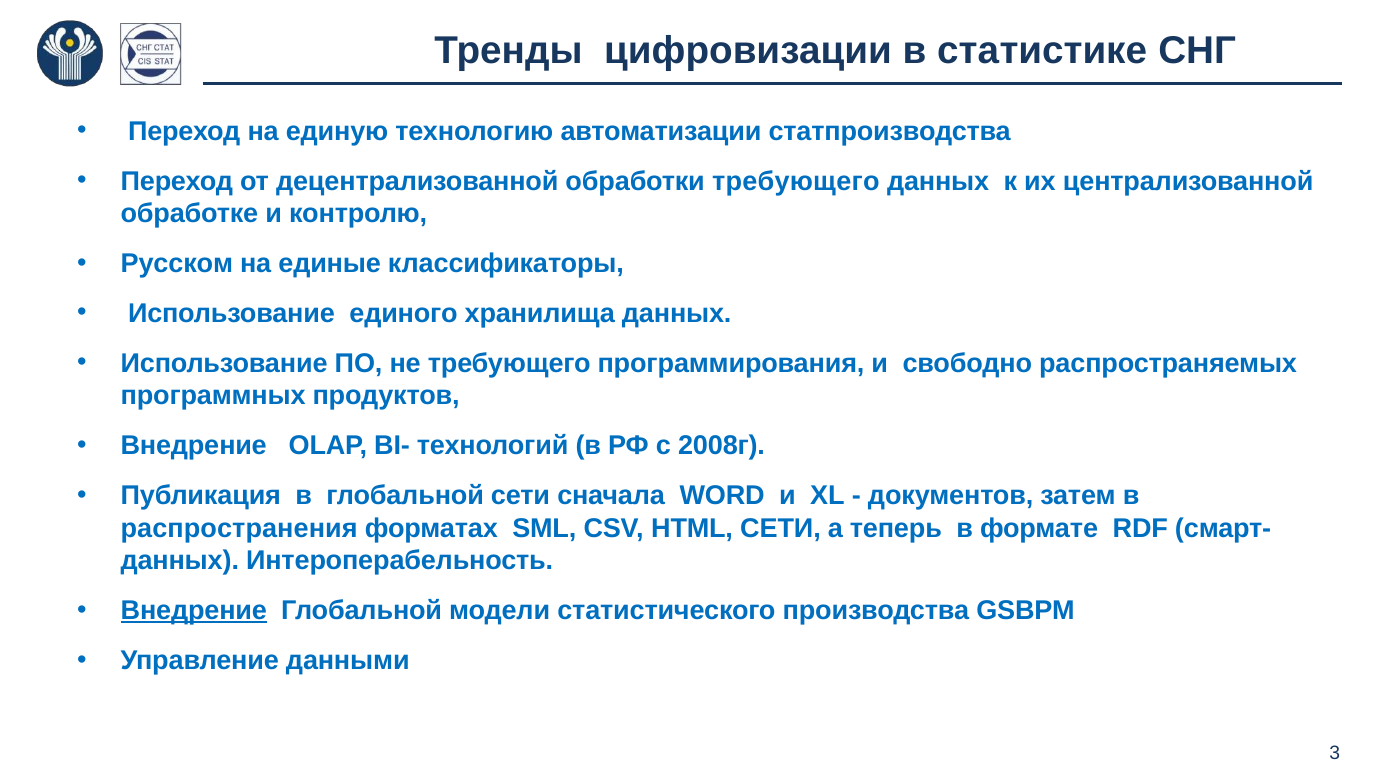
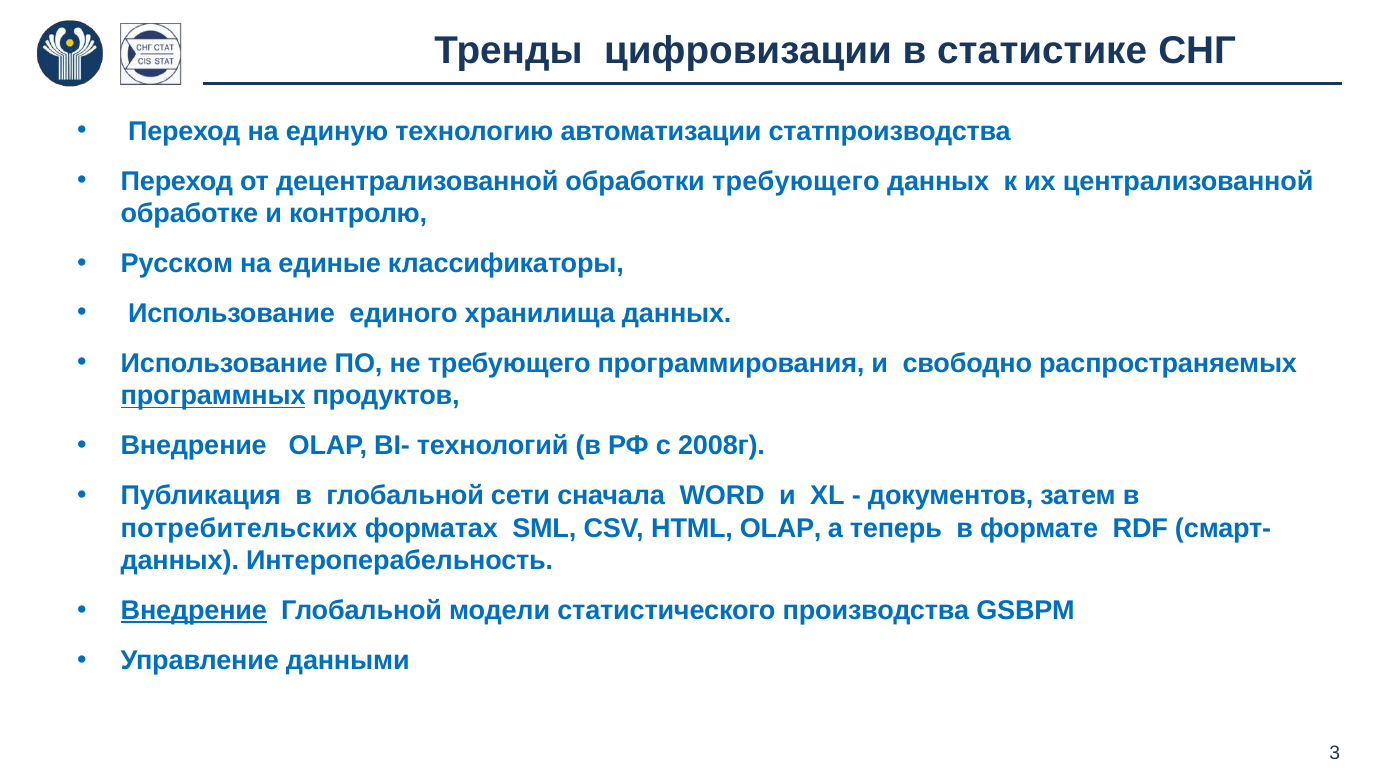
программных underline: none -> present (213, 396)
распространения: распространения -> потребительских (239, 528)
HTML СЕТИ: СЕТИ -> OLAP (781, 528)
